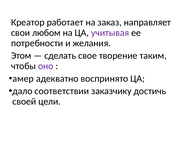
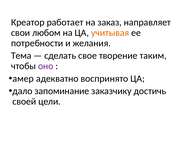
учитывая colour: purple -> orange (110, 33)
Этом: Этом -> Тема (21, 56)
соответствии: соответствии -> запоминание (62, 91)
